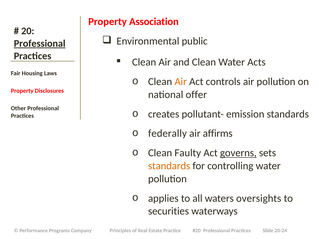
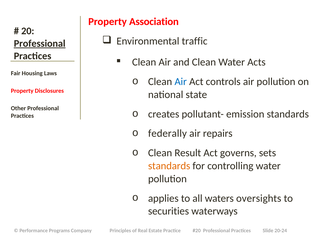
public: public -> traffic (195, 41)
Air colour: orange -> blue (181, 82)
offer: offer -> state (196, 95)
affirms: affirms -> repairs (218, 134)
Faulty: Faulty -> Result (188, 153)
governs underline: present -> none (238, 153)
